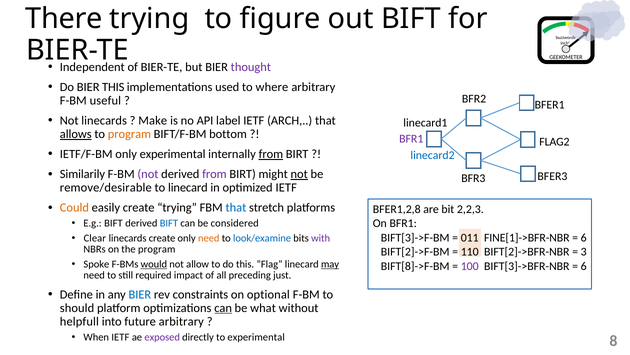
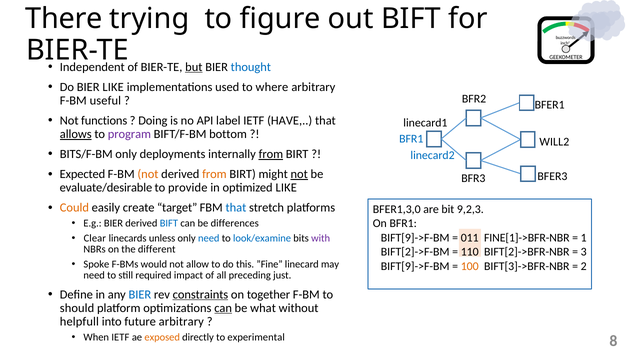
but underline: none -> present (194, 67)
thought colour: purple -> blue (251, 67)
BIER THIS: THIS -> LIKE (113, 87)
Not linecards: linecards -> functions (104, 120)
Make: Make -> Doing (153, 120)
ARCH: ARCH -> HAVE (290, 120)
program colour: orange -> purple (129, 134)
BFR1 colour: purple -> blue (411, 139)
FLAG2: FLAG2 -> WILL2 (554, 142)
IETF/F-BM: IETF/F-BM -> BITS/F-BM (86, 154)
only experimental: experimental -> deployments (173, 154)
Similarily: Similarily -> Expected (82, 174)
not colour: purple -> orange (148, 174)
from colour: purple -> orange (214, 174)
remove/desirable: remove/desirable -> evaluate/desirable (106, 187)
to linecard: linecard -> provide (188, 187)
optimized IETF: IETF -> LIKE (286, 187)
create trying: trying -> target (177, 207)
BFER1,2,8: BFER1,2,8 -> BFER1,3,0 (397, 209)
2,2,3: 2,2,3 -> 9,2,3 (470, 209)
E.g BIFT: BIFT -> BIER (113, 223)
considered: considered -> differences (235, 223)
BIFT[3]->F-BM: BIFT[3]->F-BM -> BIFT[9]->F-BM (415, 237)
6: 6 -> 1 (584, 237)
linecards create: create -> unless (162, 238)
need colour: orange -> blue (209, 238)
the program: program -> different (157, 249)
would underline: present -> none (154, 264)
”Flag: ”Flag -> ”Fine (270, 264)
may underline: present -> none (330, 264)
BIFT[8]->F-BM: BIFT[8]->F-BM -> BIFT[9]->F-BM (415, 266)
100 colour: purple -> orange (470, 266)
6: 6 -> 2 (584, 266)
constraints underline: none -> present (200, 294)
optional: optional -> together (268, 294)
exposed colour: purple -> orange (162, 337)
